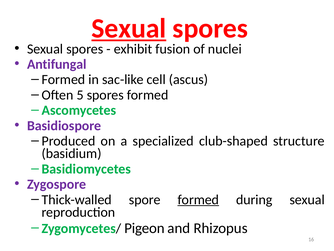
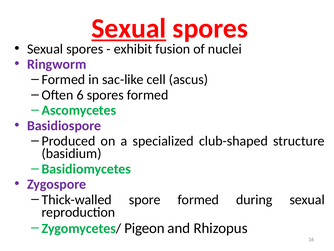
Antifungal: Antifungal -> Ringworm (57, 64)
5: 5 -> 6 (80, 95)
formed underline: present -> none (198, 199)
